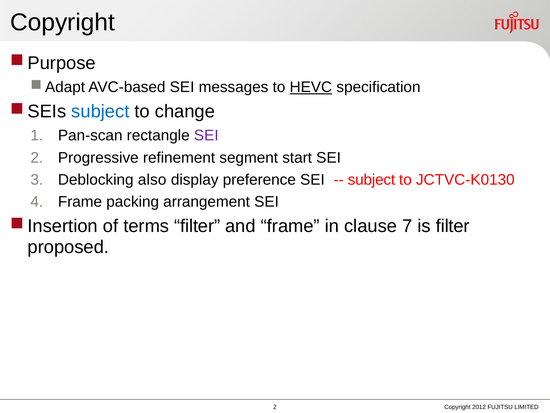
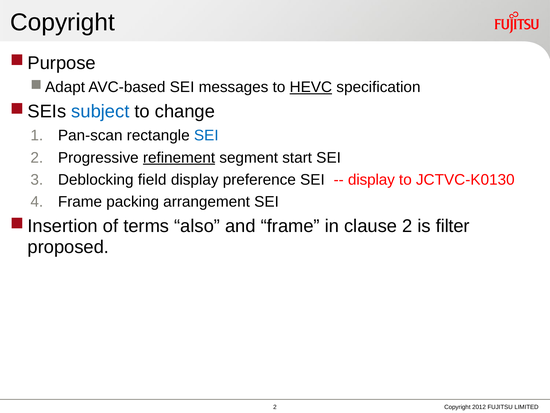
SEI colour: purple -> blue (206, 135)
refinement underline: none -> present (179, 157)
also: also -> field (152, 179)
subject: subject -> display (371, 179)
terms filter: filter -> also (197, 226)
clause 7: 7 -> 2 (407, 226)
